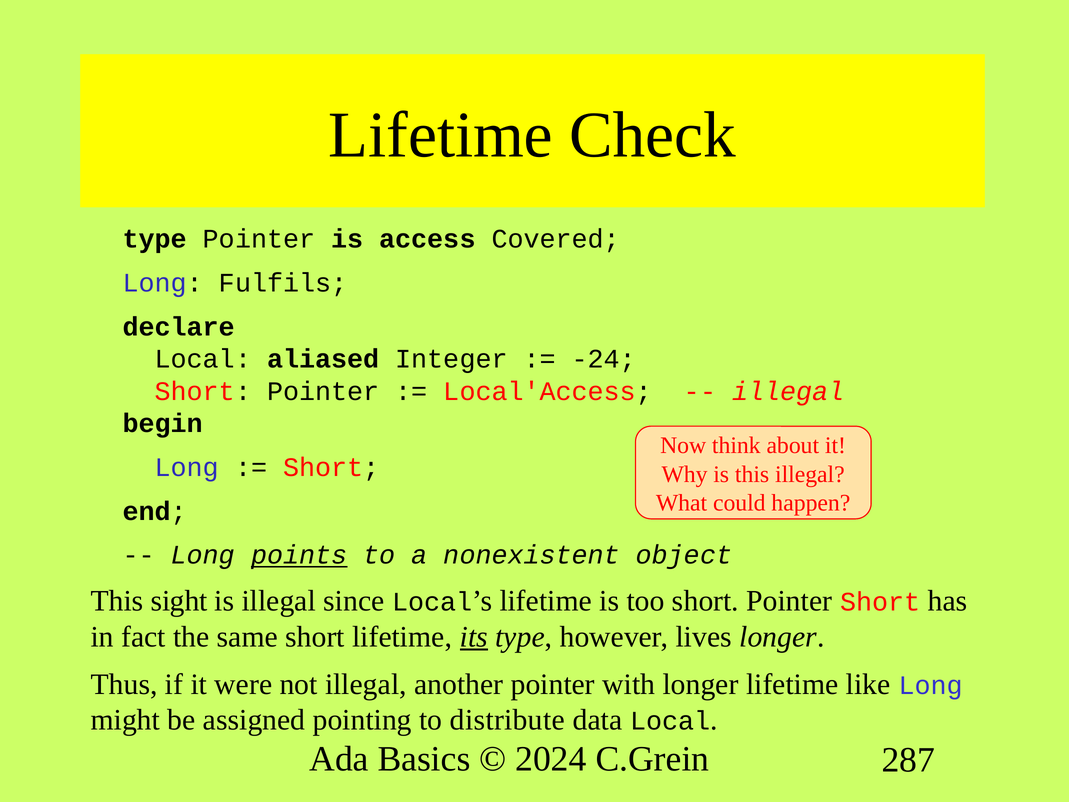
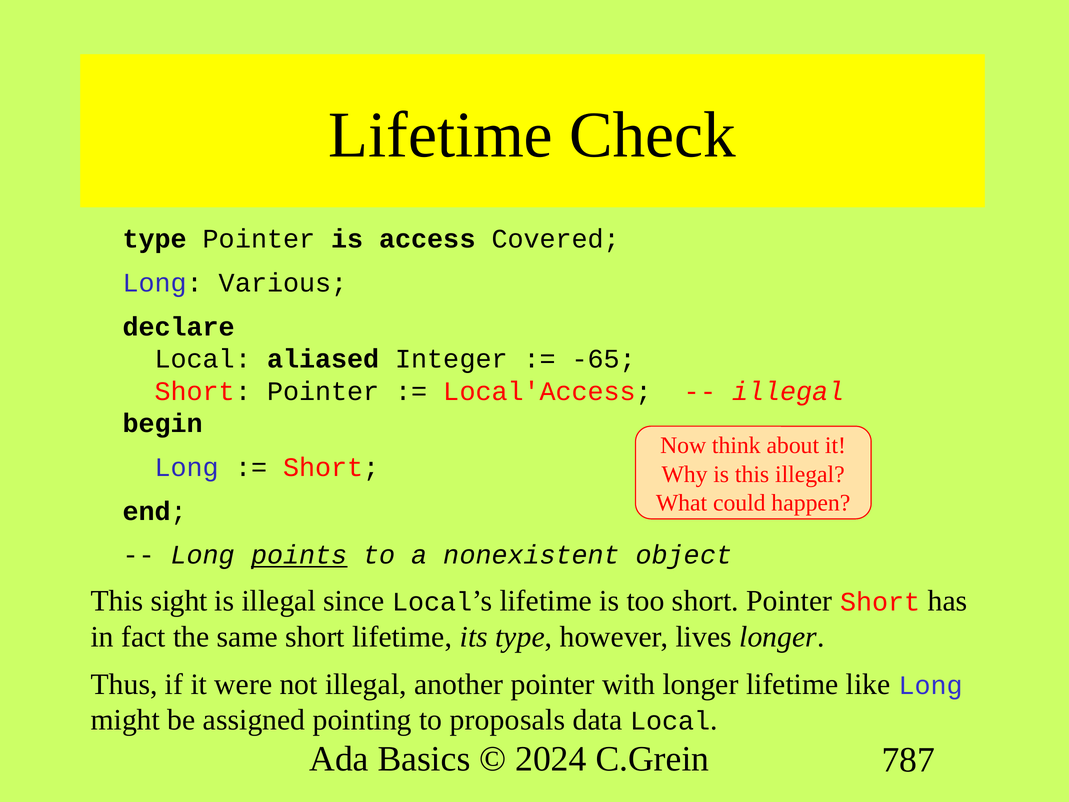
Fulfils: Fulfils -> Various (283, 283)
-24: -24 -> -65 (604, 359)
its underline: present -> none (474, 637)
distribute: distribute -> proposals (507, 720)
287: 287 -> 787 (908, 760)
